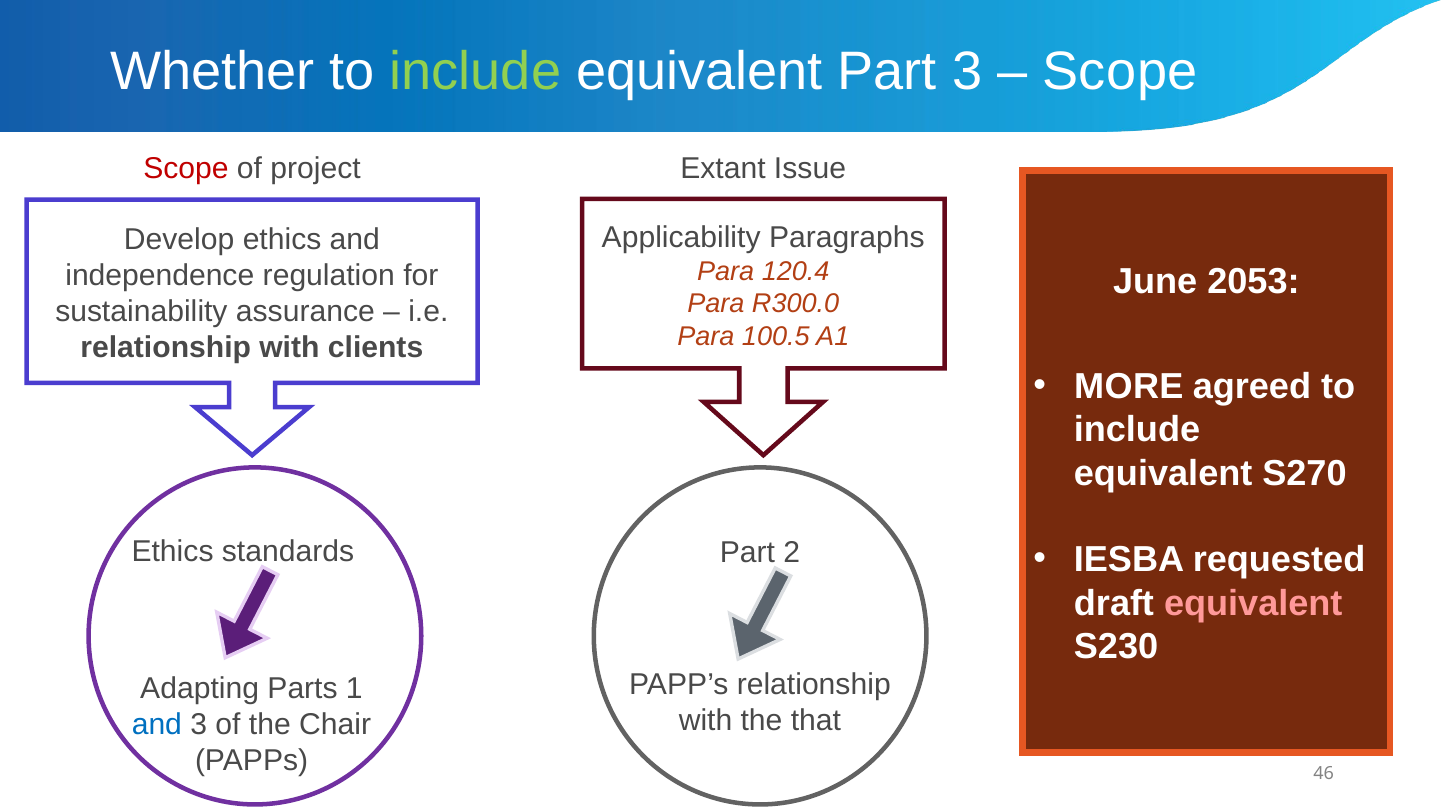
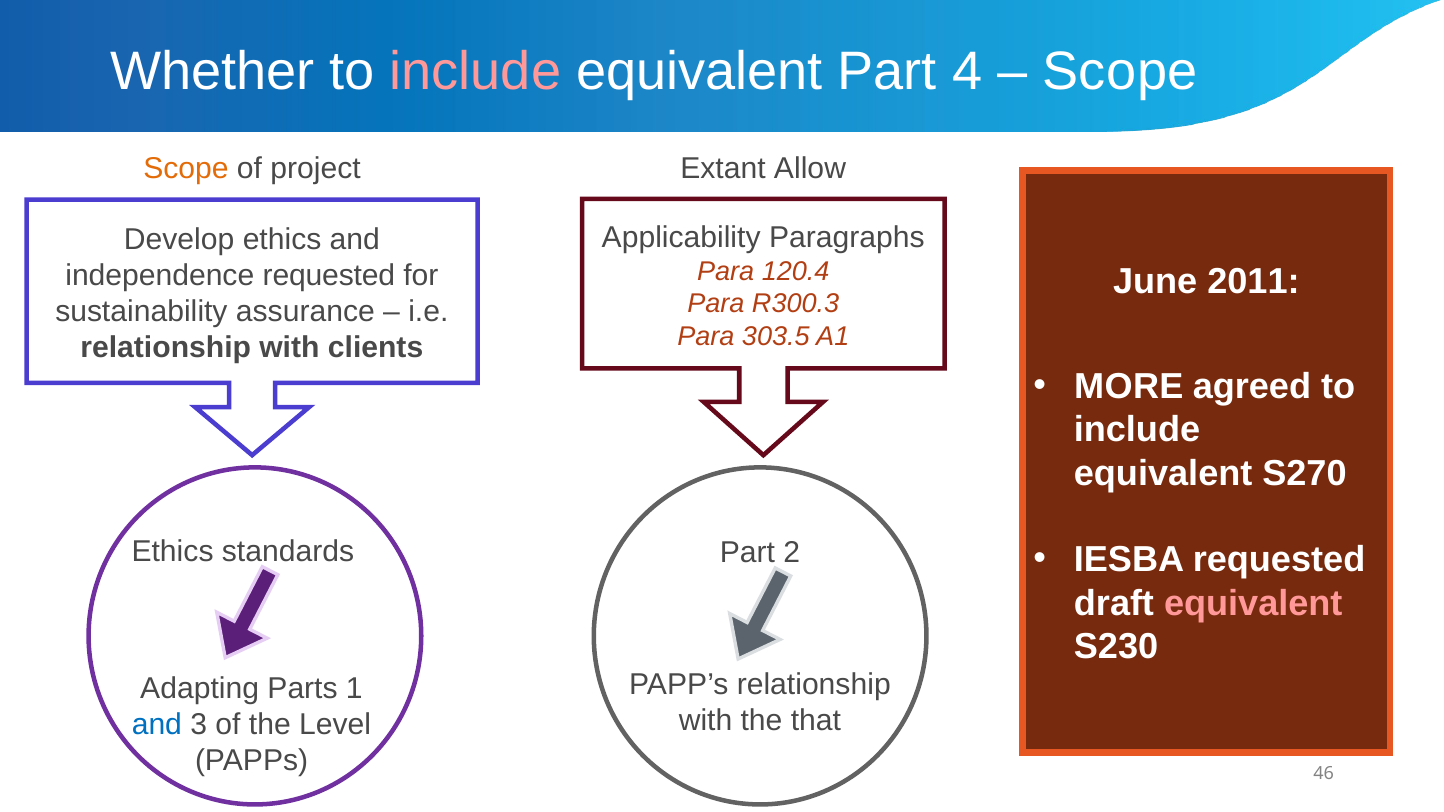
include colour: light green -> pink (475, 71)
Part 3: 3 -> 4 (967, 71)
Scope colour: red -> orange (186, 169)
Issue: Issue -> Allow (810, 168)
independence regulation: regulation -> requested (329, 275)
2053: 2053 -> 2011 (1253, 282)
R300.0: R300.0 -> R300.3 (796, 304)
100.5: 100.5 -> 303.5 (776, 336)
Chair: Chair -> Level (335, 725)
